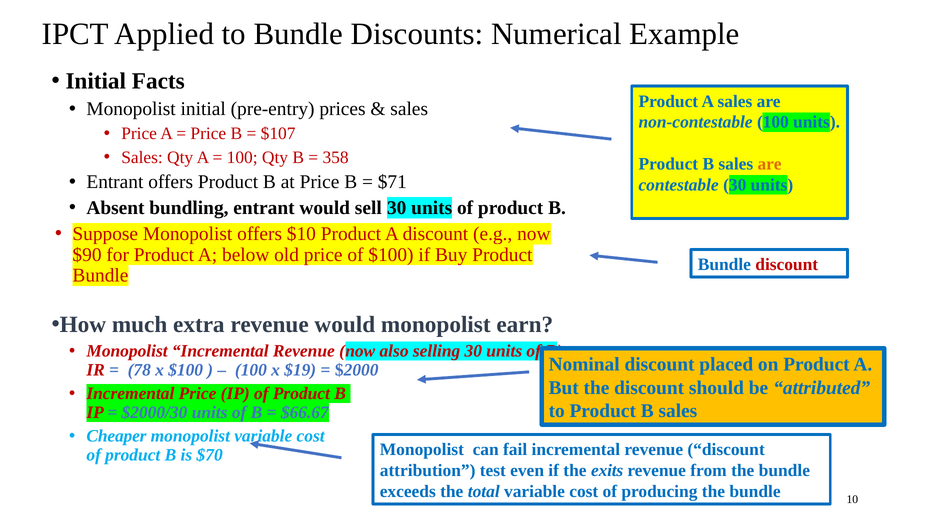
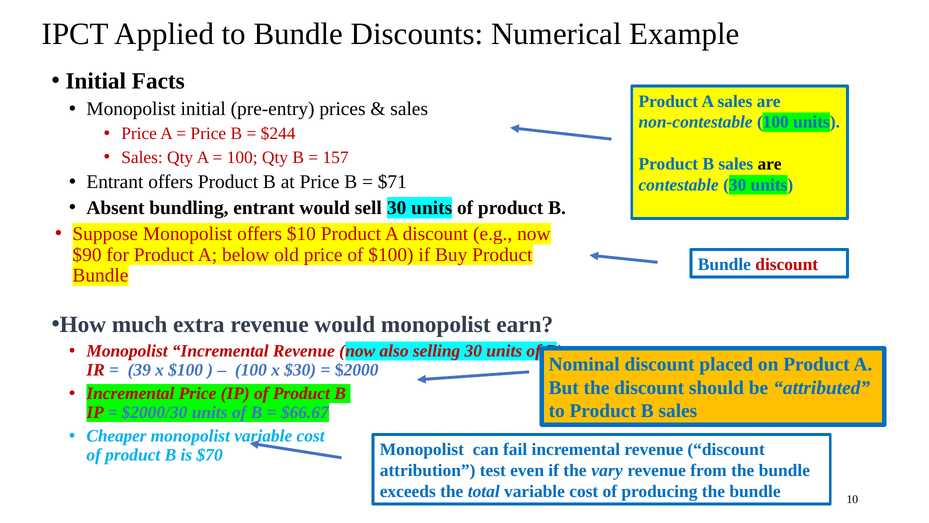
$107: $107 -> $244 (278, 134)
358: 358 -> 157 (336, 157)
are colour: orange -> black (770, 164)
78: 78 -> 39 (139, 370)
$19: $19 -> $30 (300, 370)
exits: exits -> vary (607, 470)
